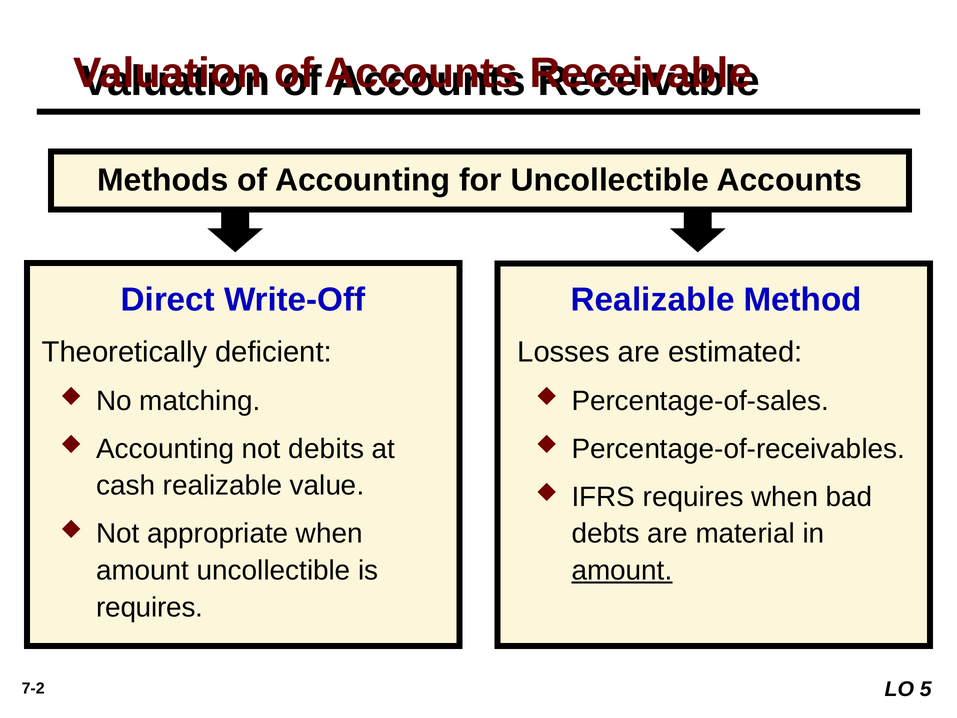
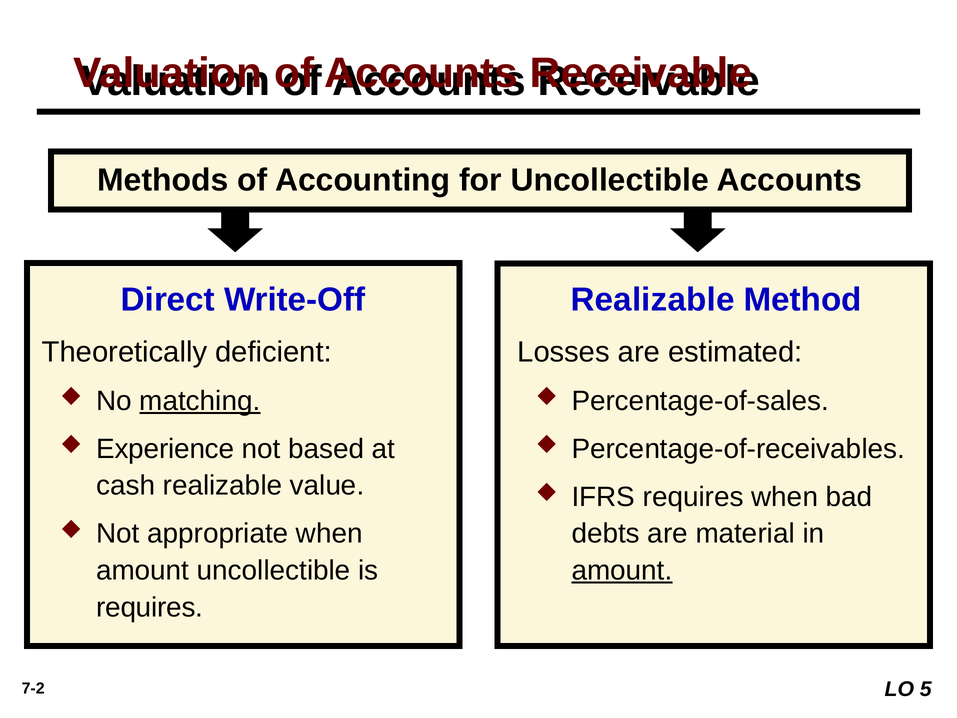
matching underline: none -> present (200, 401)
Accounting: Accounting -> Experience (165, 449)
debits: debits -> based (326, 449)
